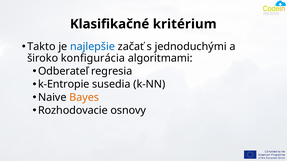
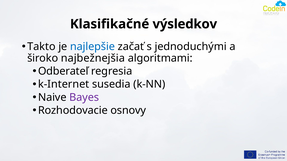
kritérium: kritérium -> výsledkov (185, 24)
konfigurácia: konfigurácia -> najbežnejšia (93, 58)
k-Entropie: k-Entropie -> k-Internet (64, 84)
Bayes colour: orange -> purple (84, 98)
